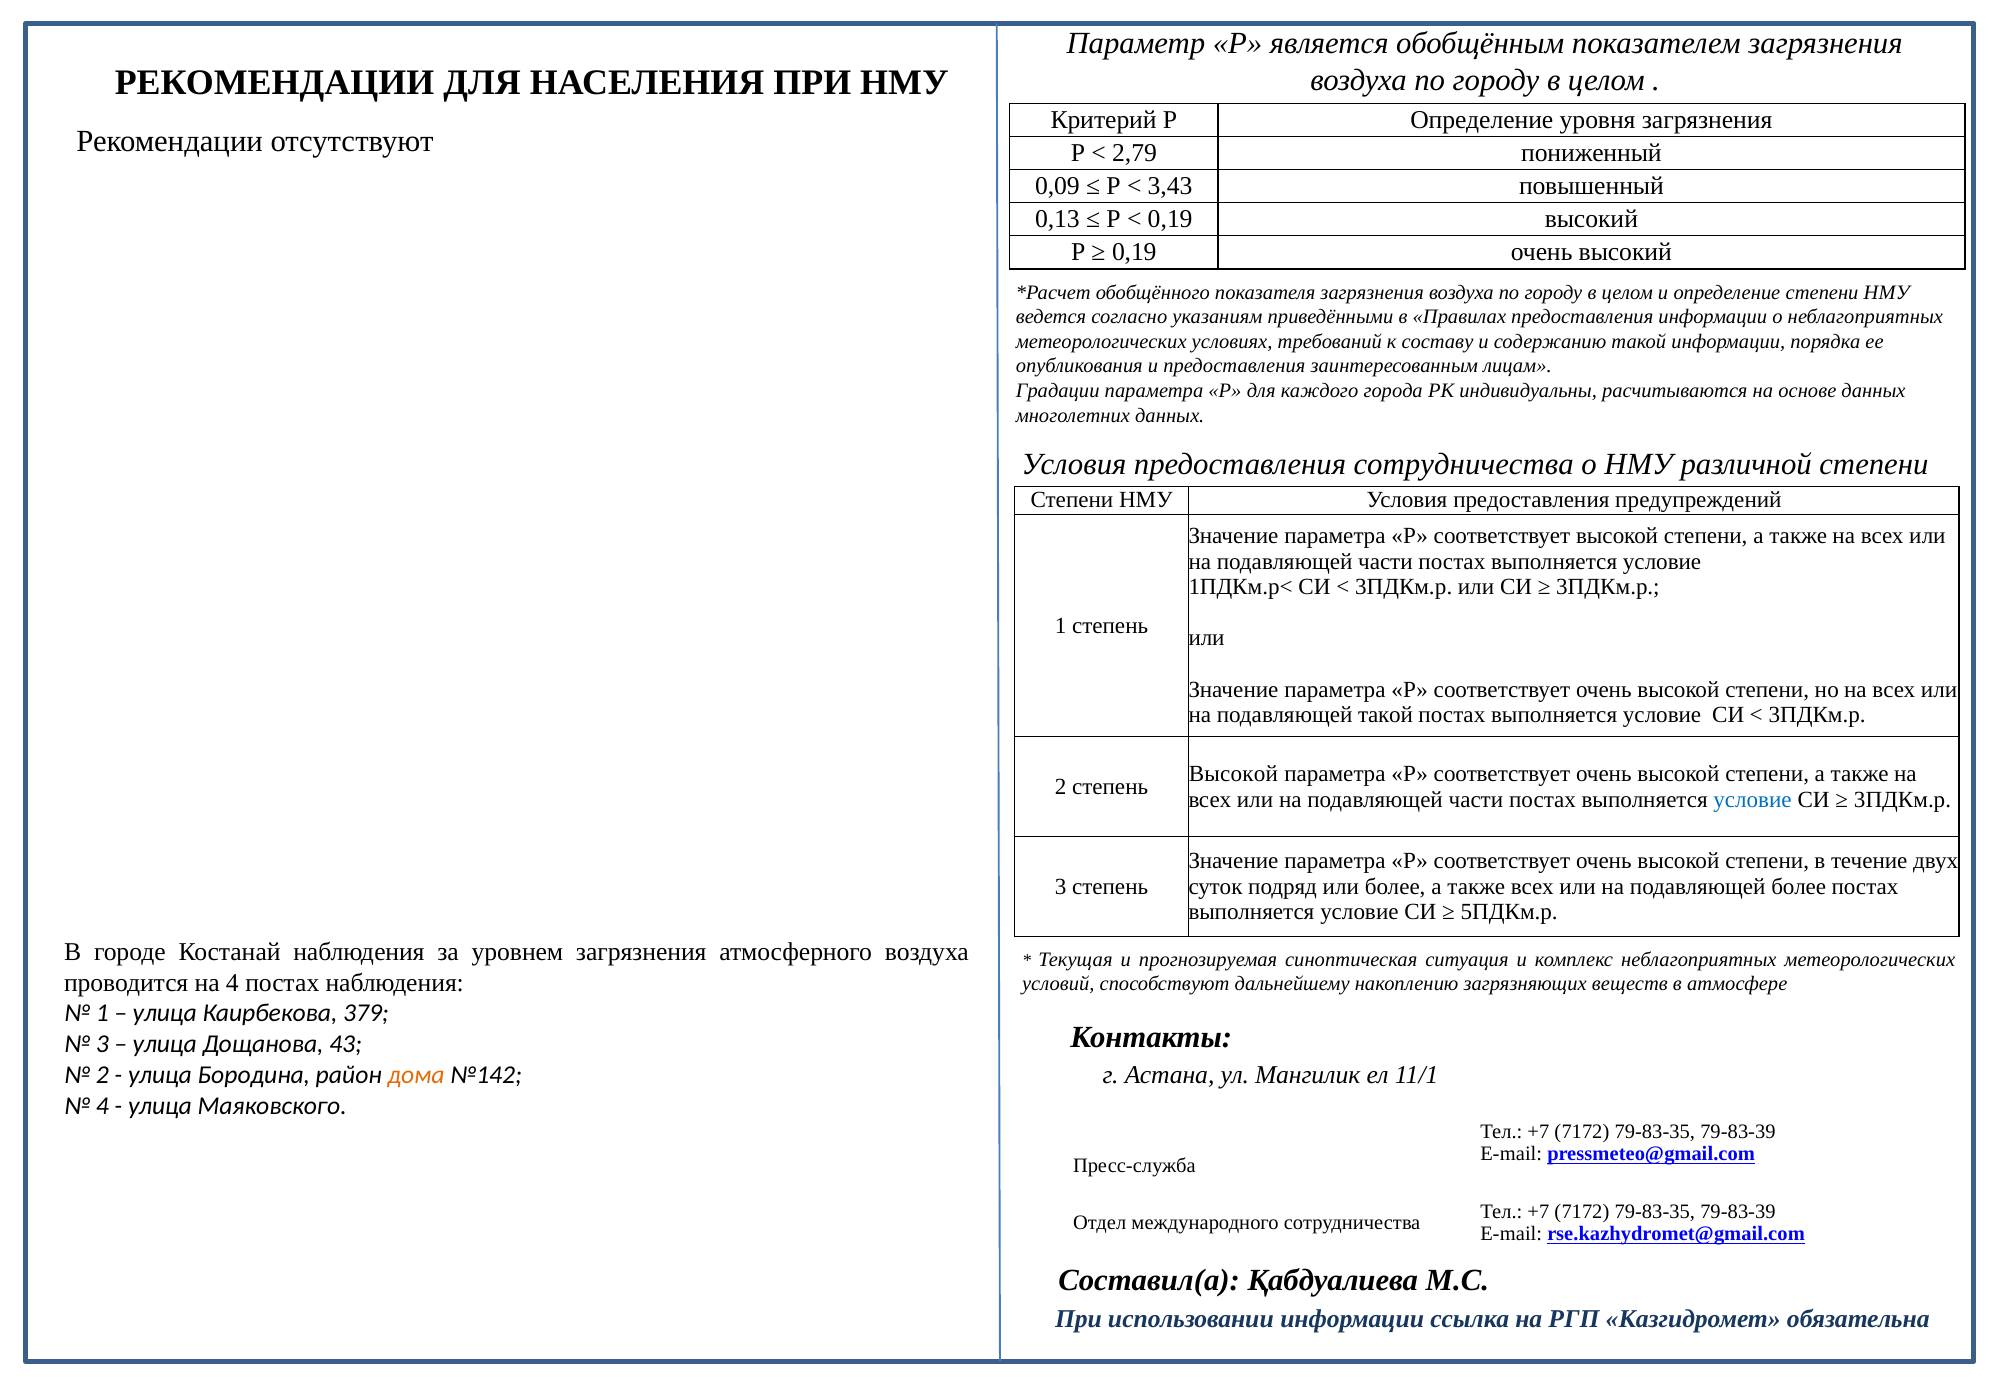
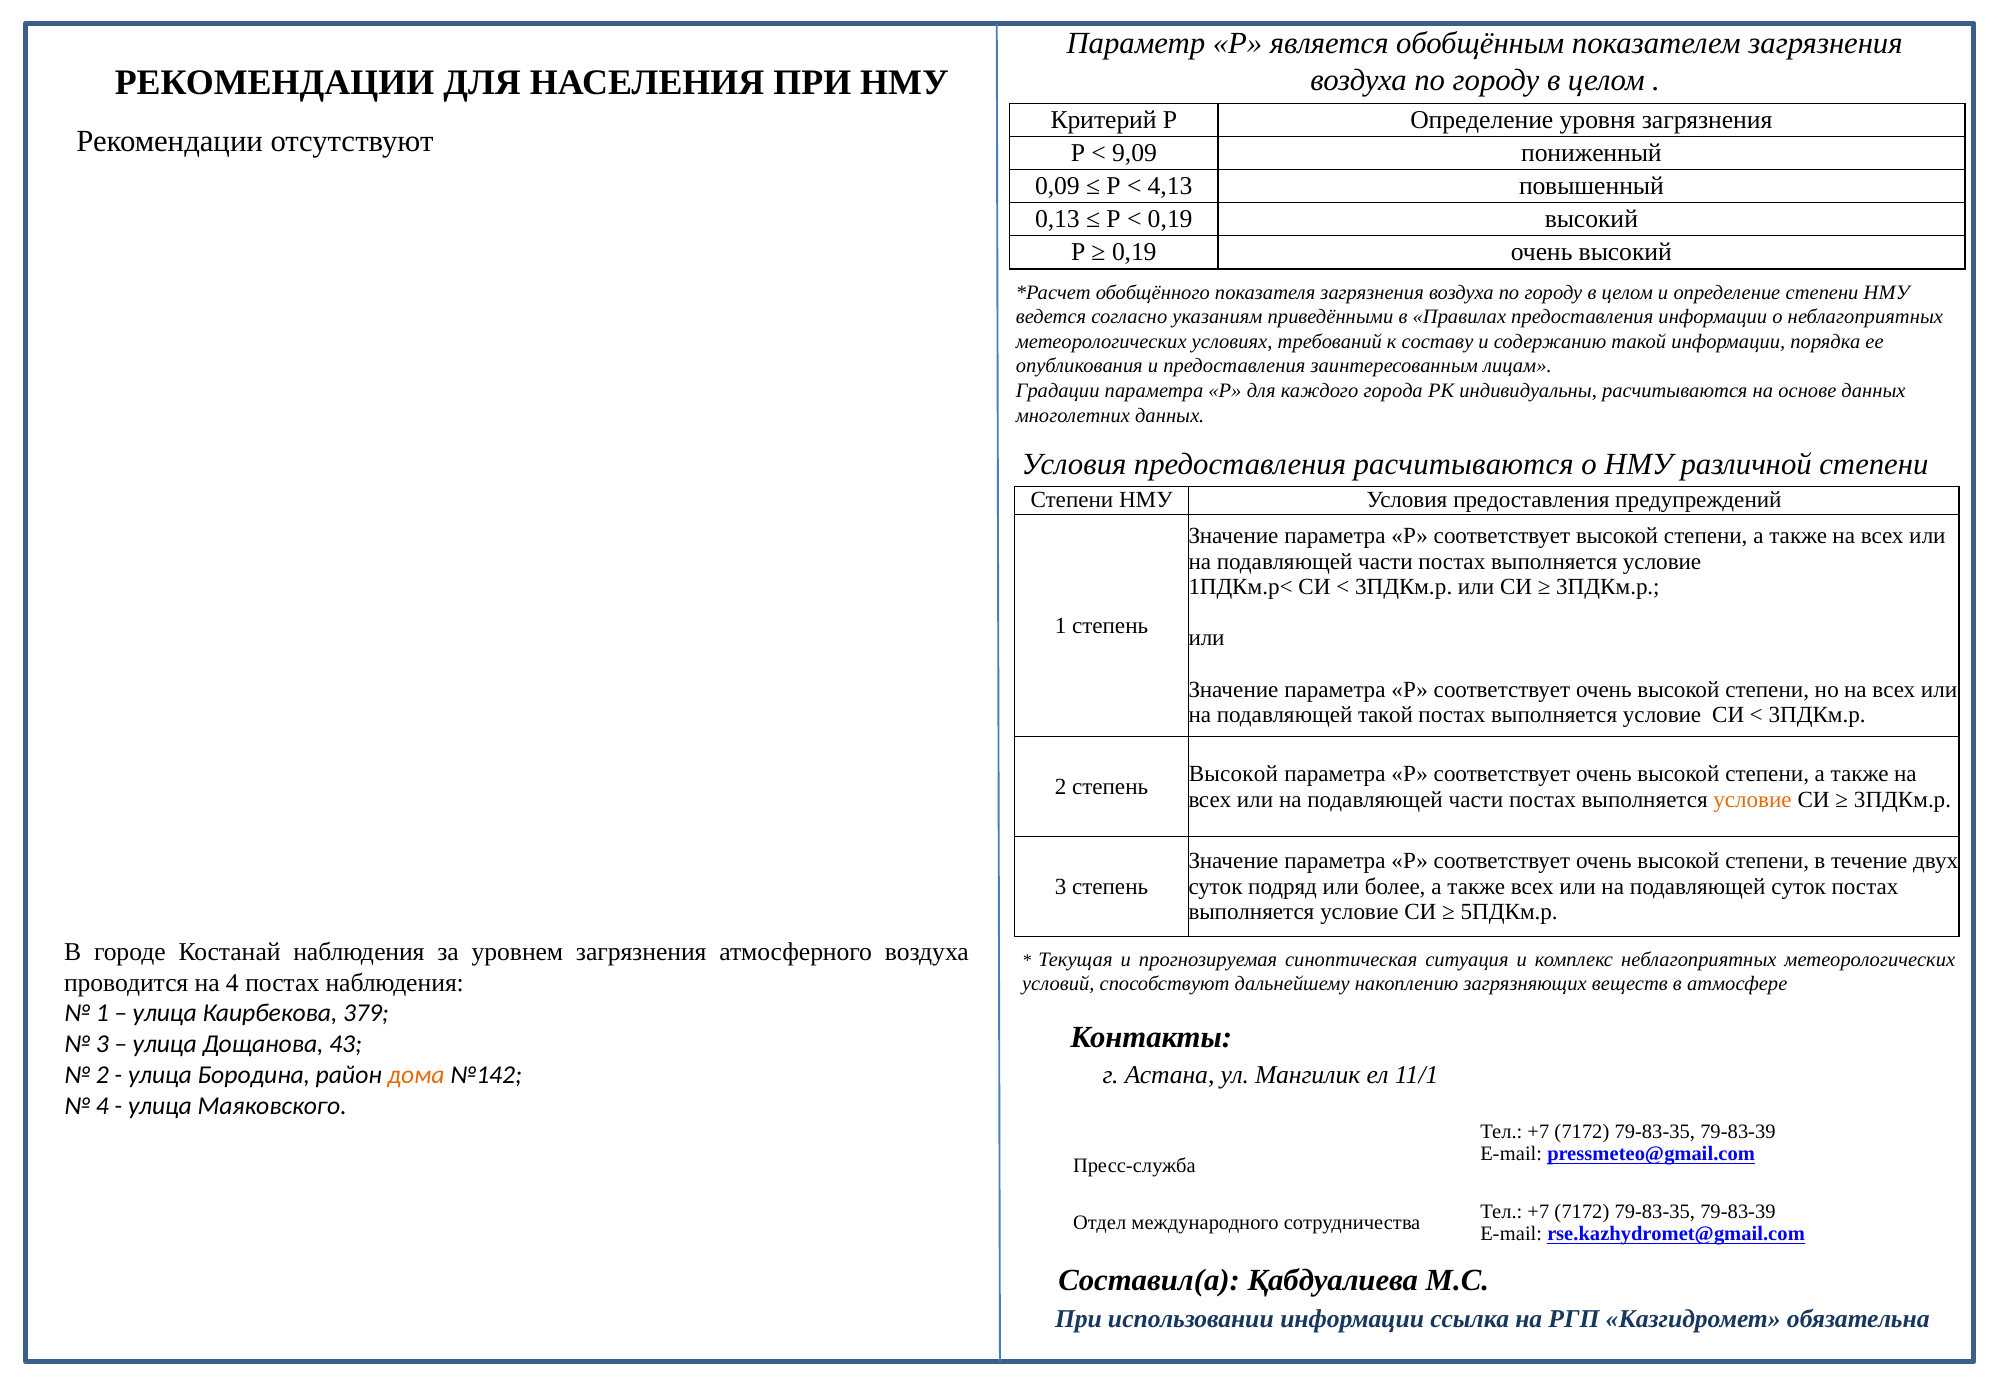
2,79: 2,79 -> 9,09 (1135, 153)
3,43: 3,43 -> 4,13 (1170, 186)
предоставления сотрудничества: сотрудничества -> расчитываются (1464, 464)
условие colour: blue -> orange (1753, 799)
подавляющей более: более -> суток (1799, 886)
